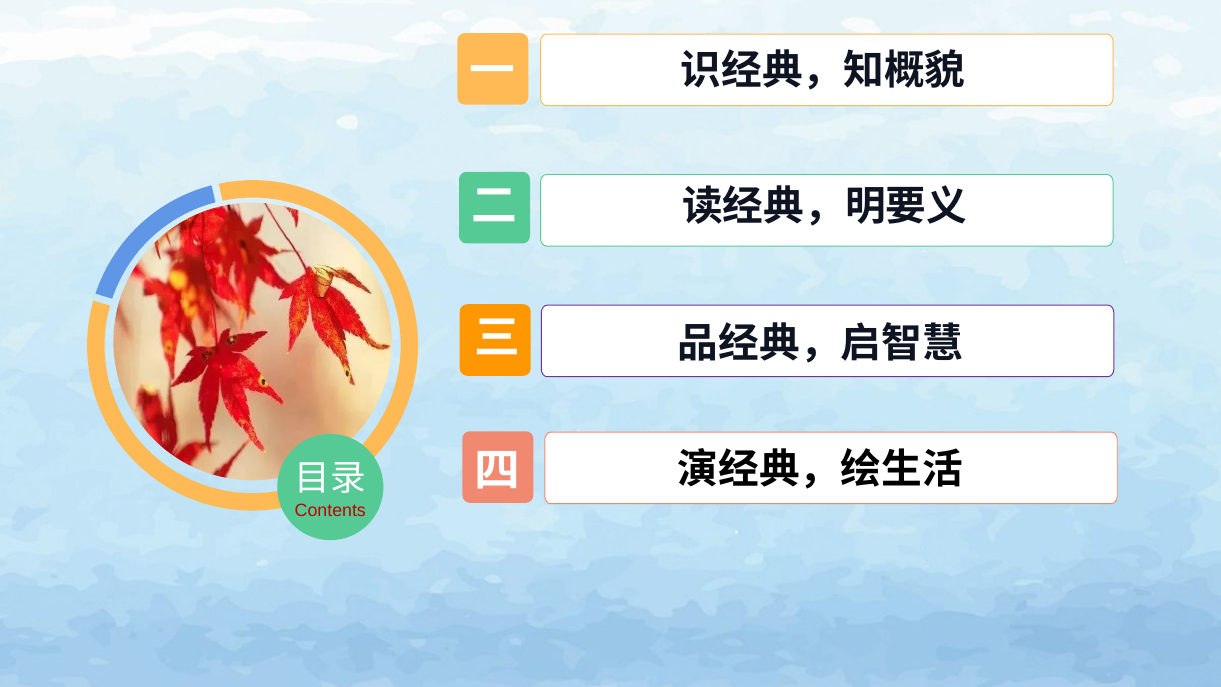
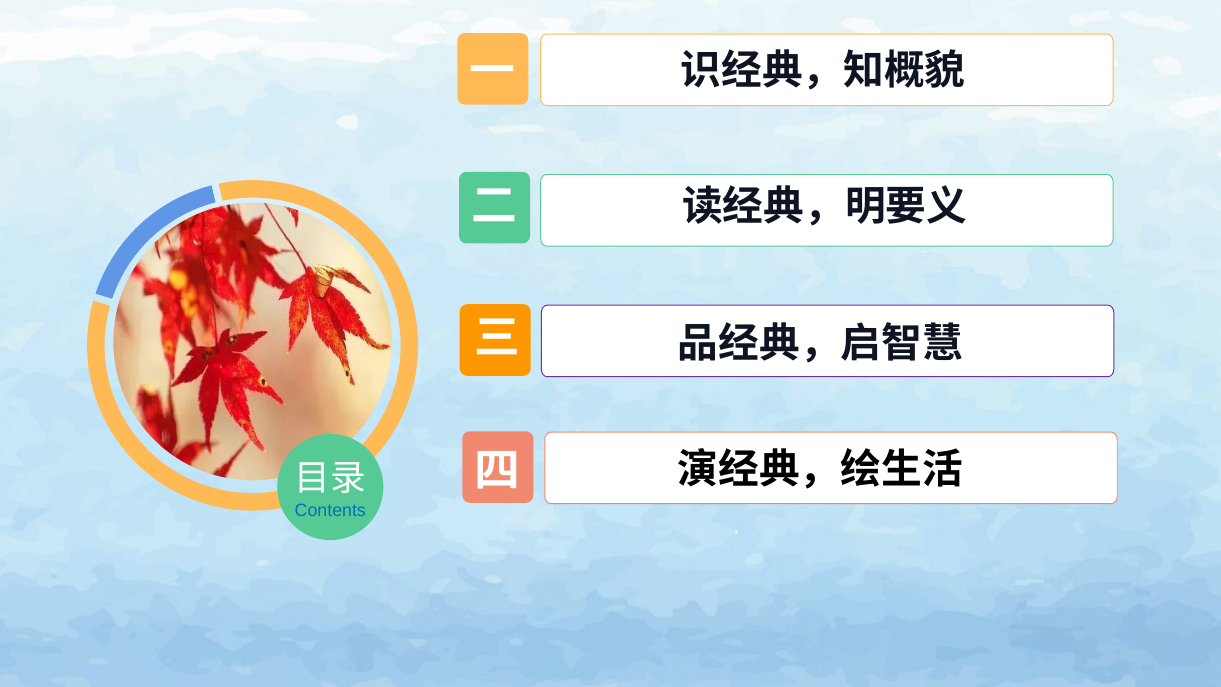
Contents colour: red -> blue (330, 510)
